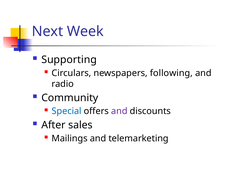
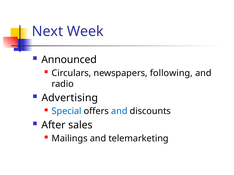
Supporting: Supporting -> Announced (69, 60)
Community: Community -> Advertising (70, 98)
and colour: purple -> blue (119, 111)
